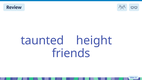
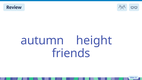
taunted: taunted -> autumn (42, 40)
